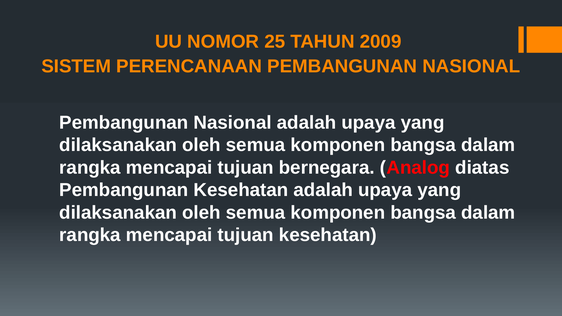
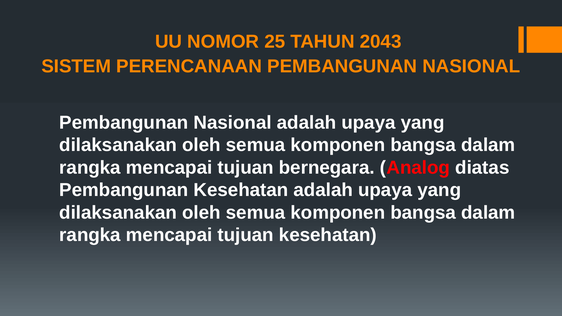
2009: 2009 -> 2043 (381, 42)
